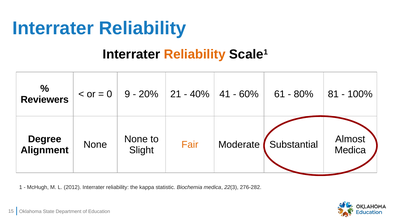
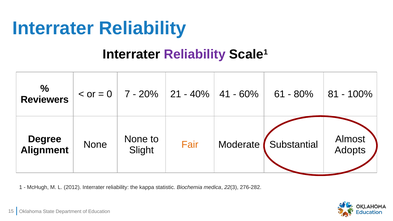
Reliability colour: orange -> purple (195, 54)
9: 9 -> 7 (127, 94)
Medica: Medica -> Adopts (350, 150)
